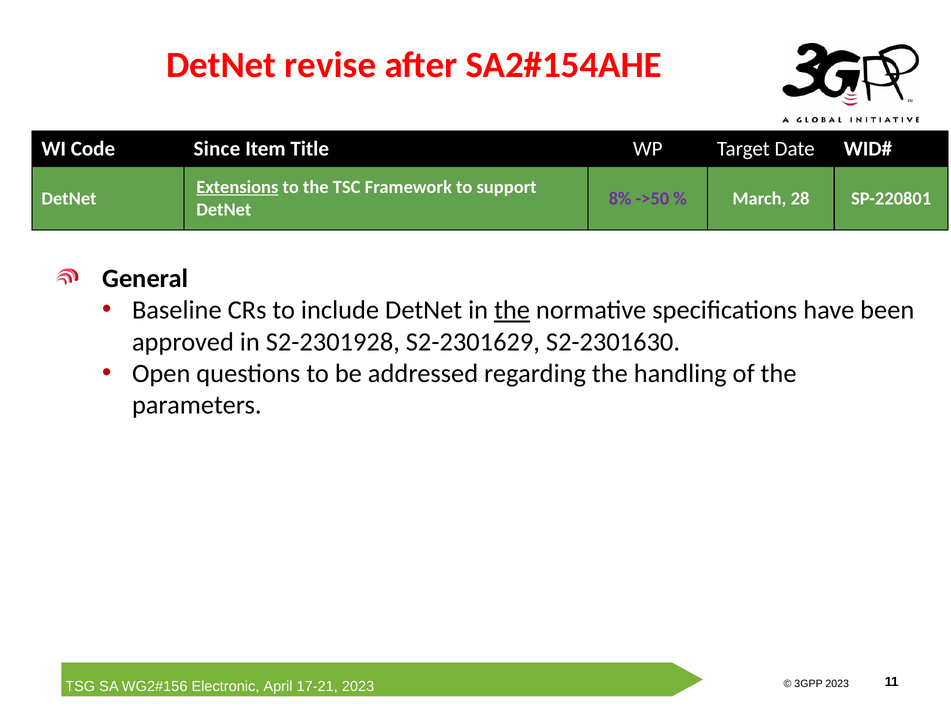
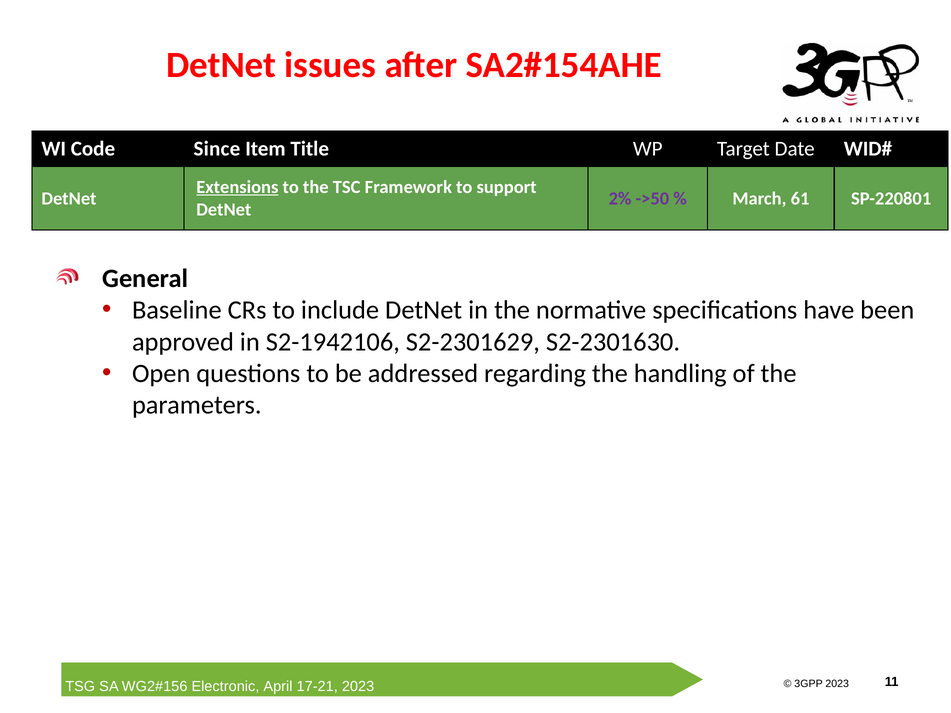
revise: revise -> issues (330, 65)
8%: 8% -> 2% (620, 198)
28: 28 -> 61 (800, 198)
the underline: present -> none (512, 310)
S2-2301928: S2-2301928 -> S2-1942106 (333, 342)
